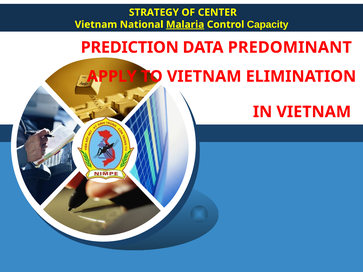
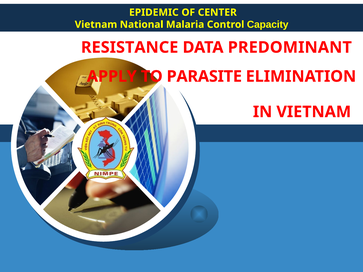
STRATEGY: STRATEGY -> EPIDEMIC (154, 12)
Malaria underline: present -> none (185, 25)
PREDICTION: PREDICTION -> RESISTANCE (130, 47)
TO VIETNAM: VIETNAM -> PARASITE (204, 76)
